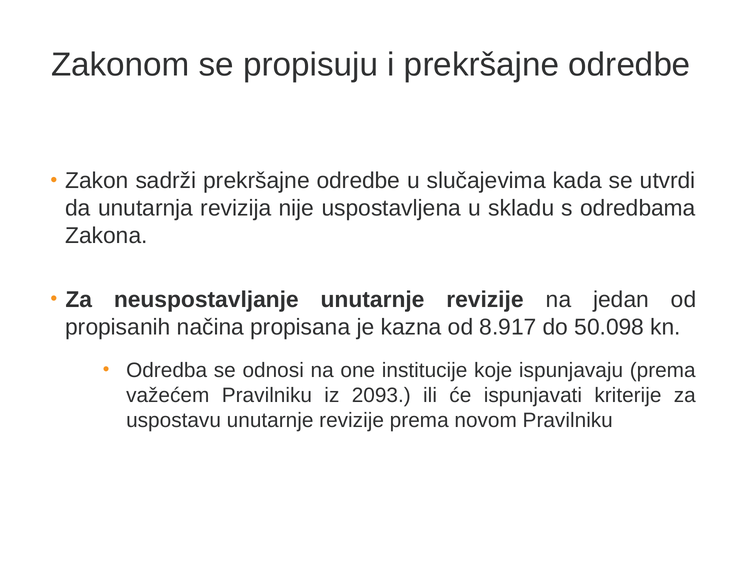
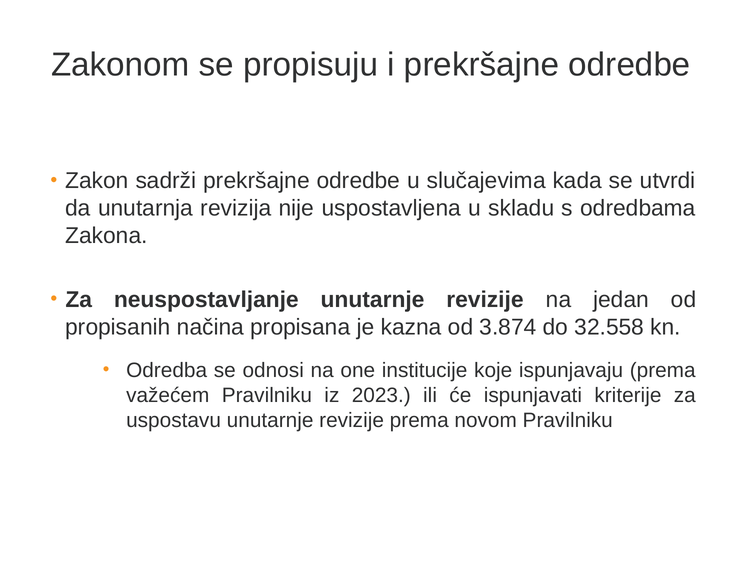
8.917: 8.917 -> 3.874 (508, 327)
50.098: 50.098 -> 32.558 (609, 327)
2093: 2093 -> 2023 (381, 395)
